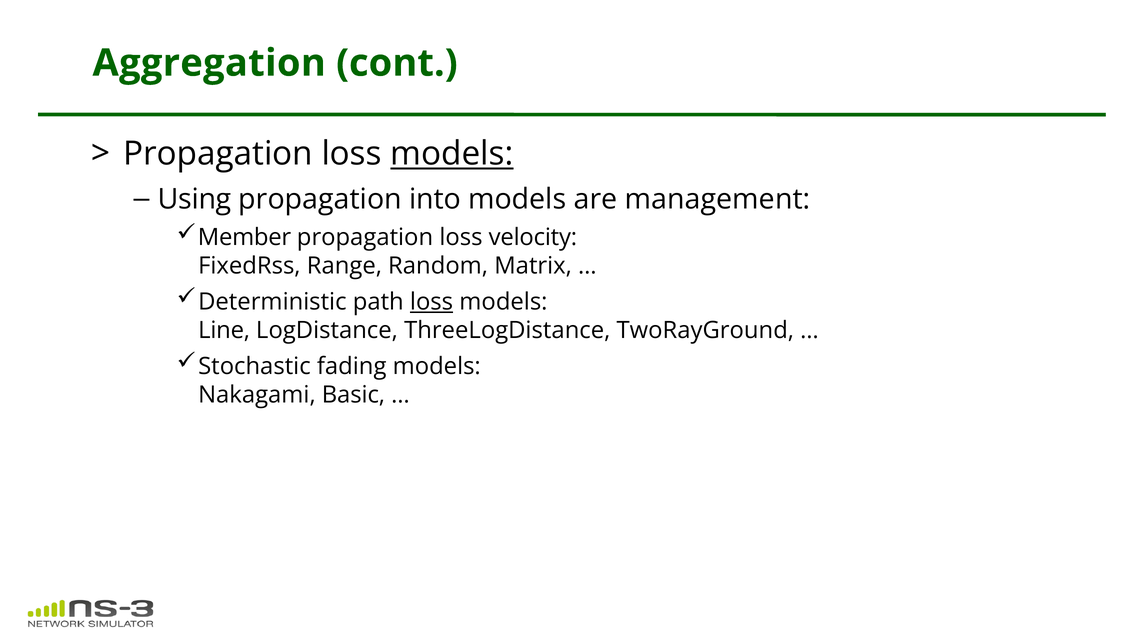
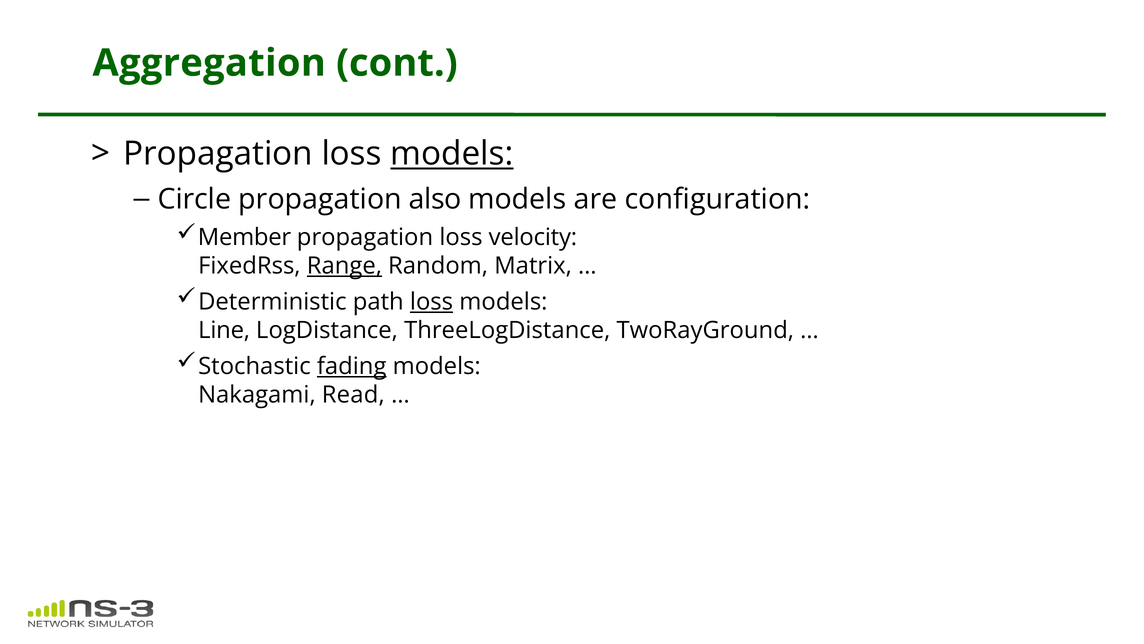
Using: Using -> Circle (194, 199)
into: into -> also (435, 199)
management: management -> configuration (718, 199)
Range underline: none -> present (344, 266)
fading underline: none -> present (352, 366)
Basic: Basic -> Read (353, 395)
